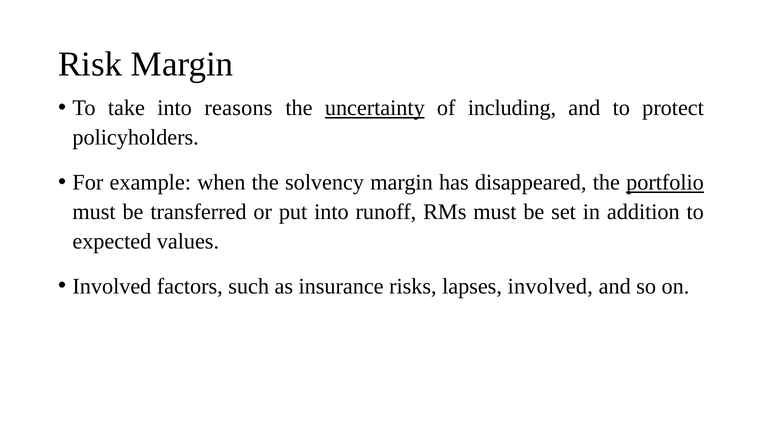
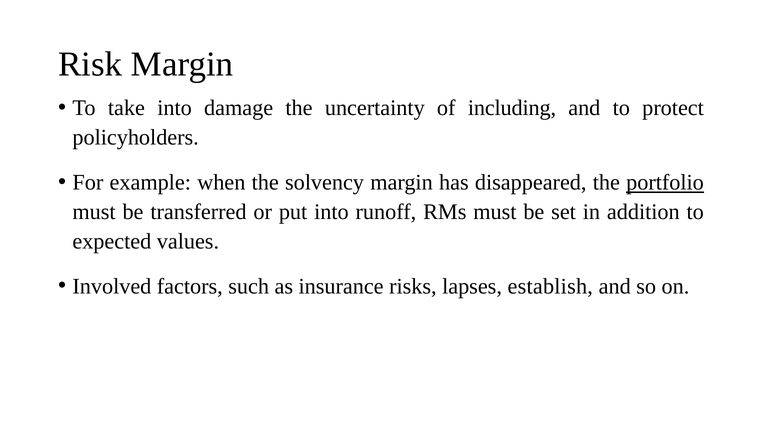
reasons: reasons -> damage (239, 108)
uncertainty underline: present -> none (375, 108)
lapses involved: involved -> establish (550, 286)
